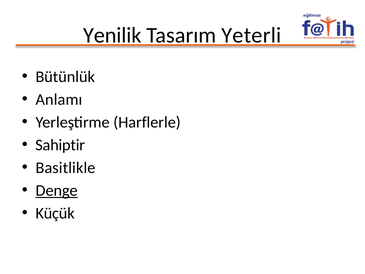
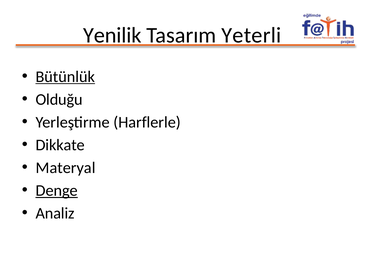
Bütünlük underline: none -> present (65, 77)
Anlamı: Anlamı -> Olduğu (59, 99)
Sahiptir: Sahiptir -> Dikkate (60, 145)
Basitlikle: Basitlikle -> Materyal (66, 168)
Küçük: Küçük -> Analiz (55, 213)
